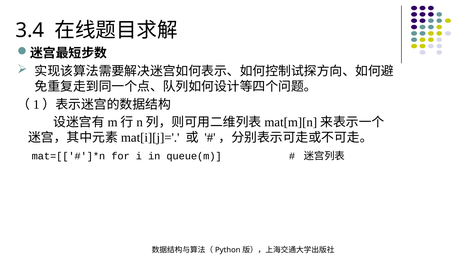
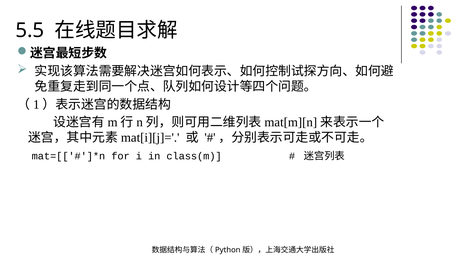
3.4: 3.4 -> 5.5 (30, 30)
queue(m: queue(m -> class(m (194, 156)
